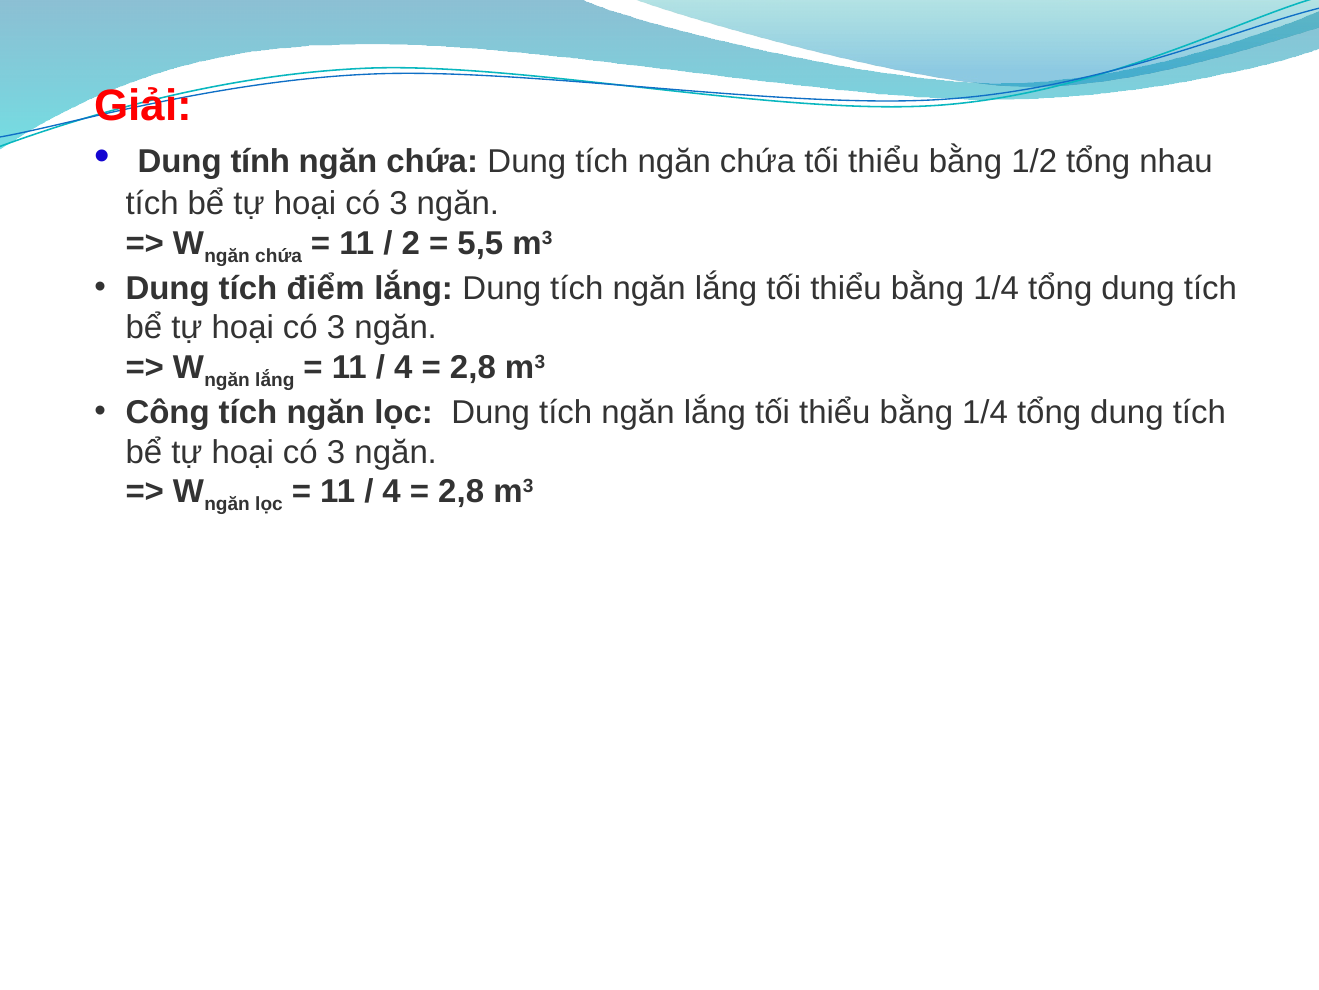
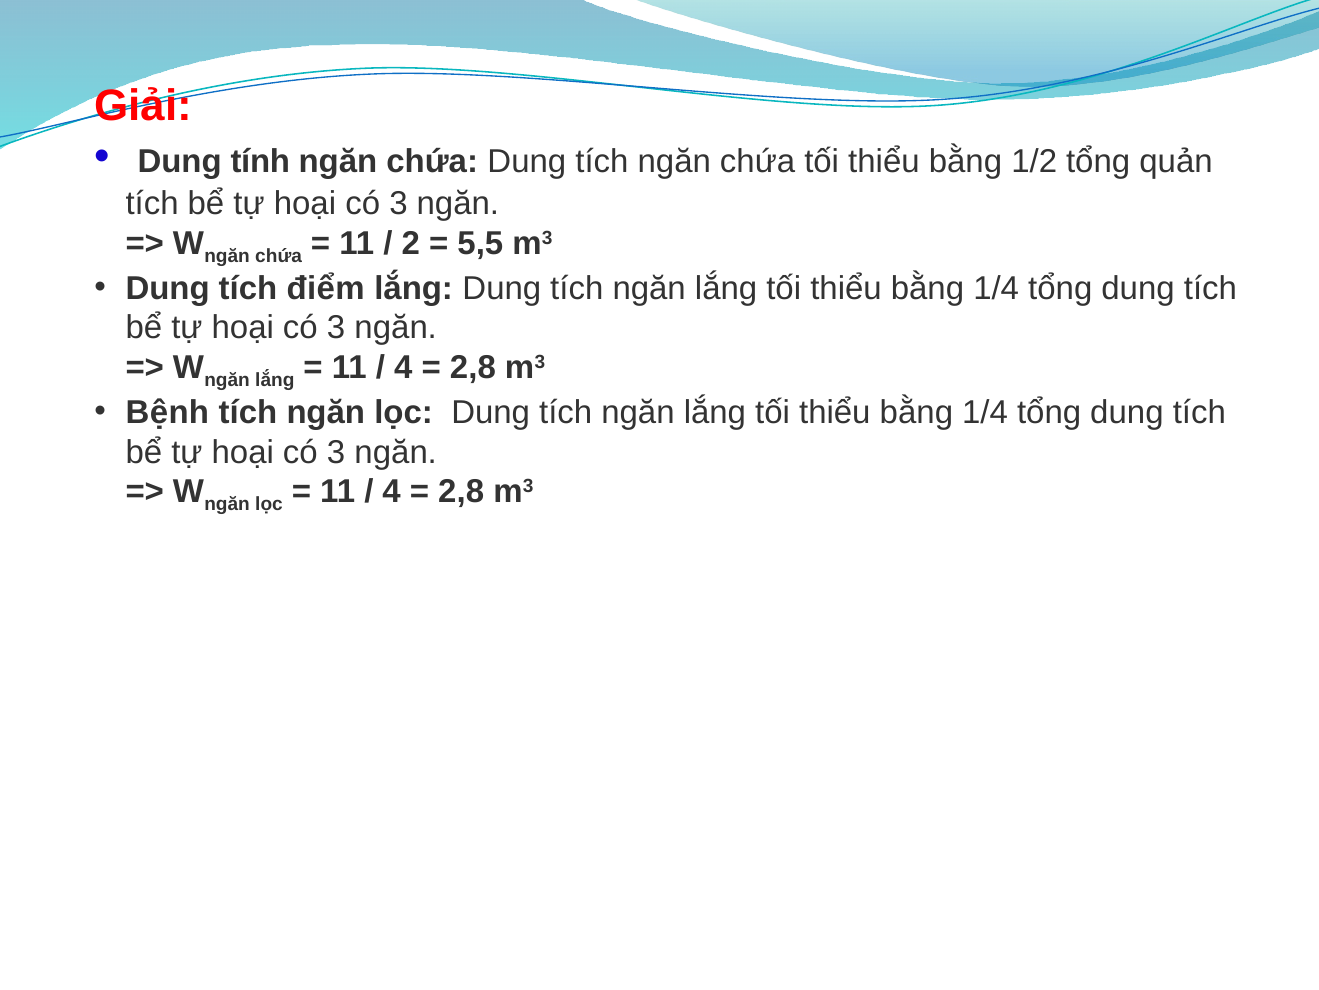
nhau: nhau -> quản (1176, 162)
Công: Công -> Bệnh (167, 412)
